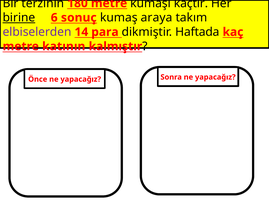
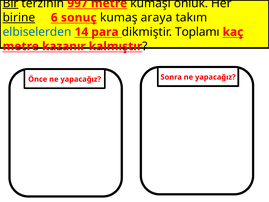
Bir underline: none -> present (11, 3)
180: 180 -> 997 (78, 3)
kaçtır: kaçtır -> onluk (191, 3)
elbiselerden colour: purple -> blue (37, 32)
Haftada: Haftada -> Toplamı (197, 32)
katının: katının -> kazanır (64, 46)
